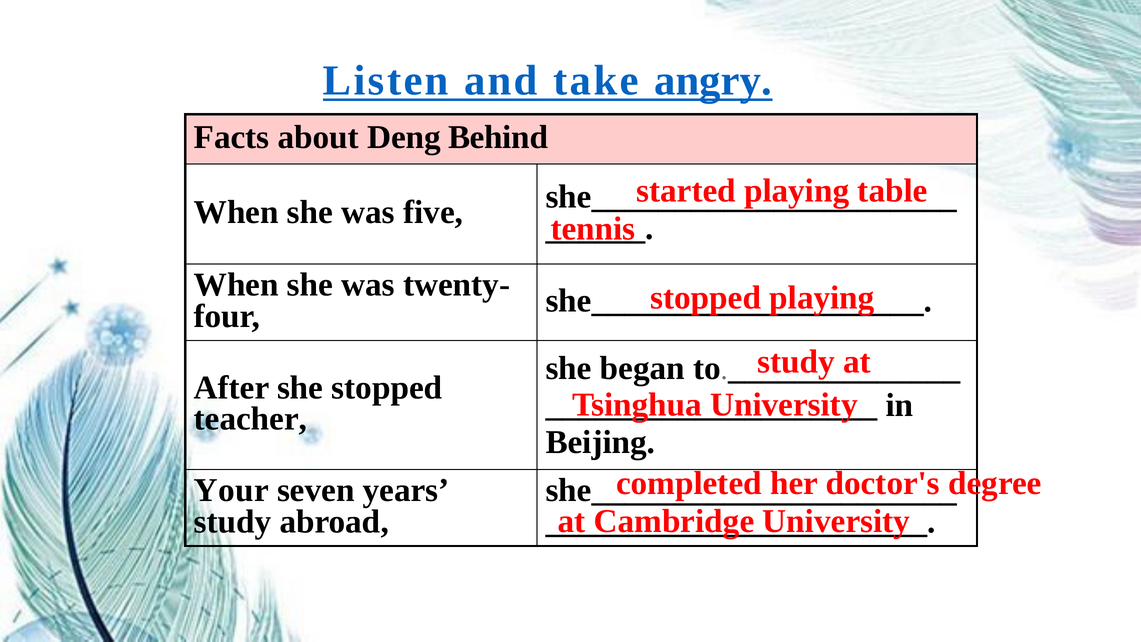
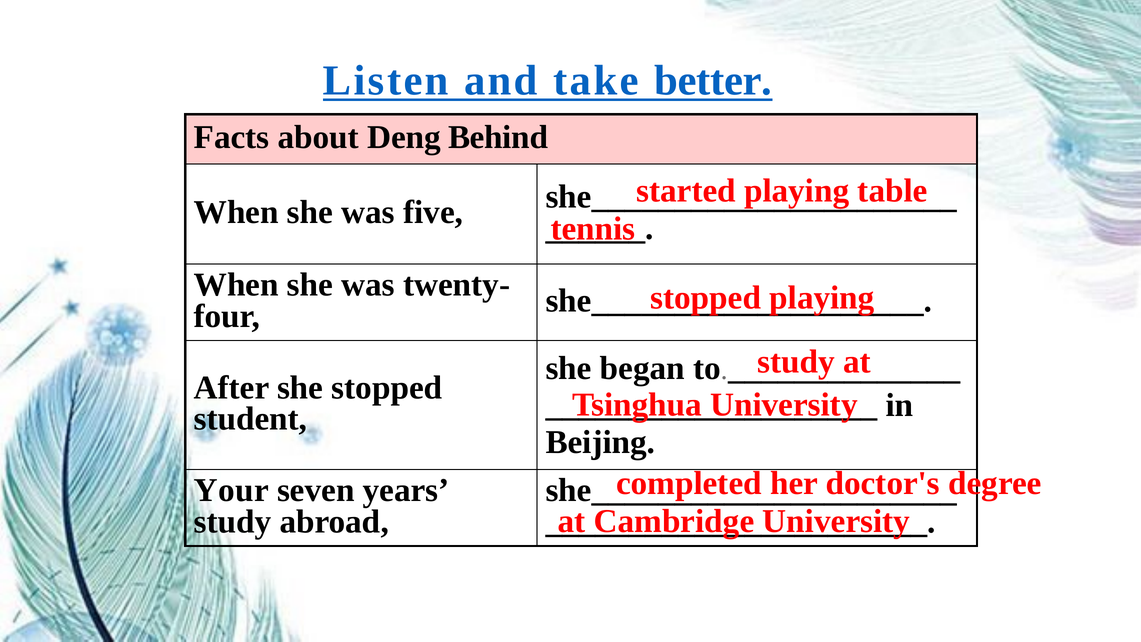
angry: angry -> better (713, 81)
teacher: teacher -> student (251, 419)
